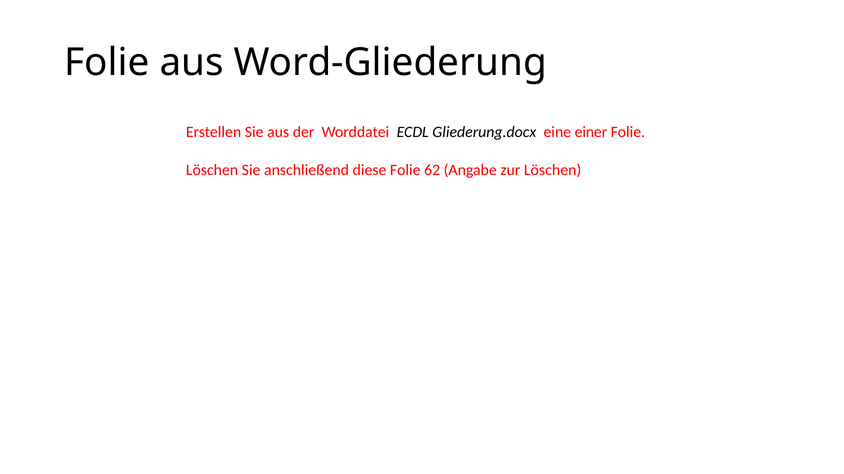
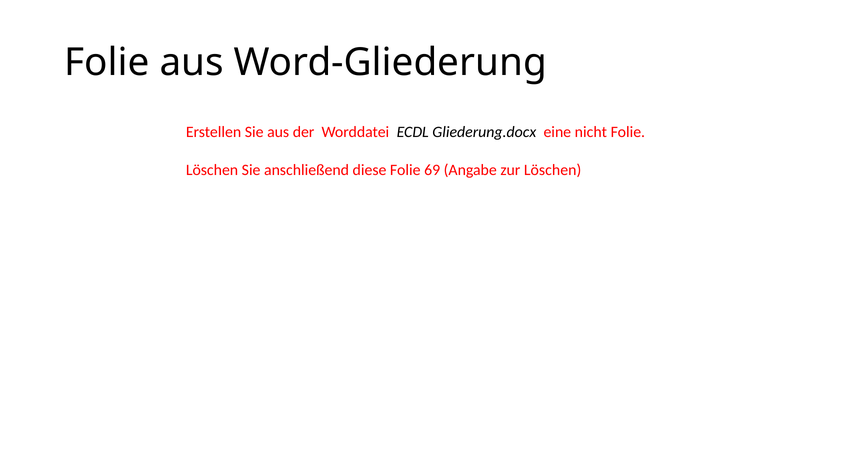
einer: einer -> nicht (591, 132)
62: 62 -> 69 (432, 170)
